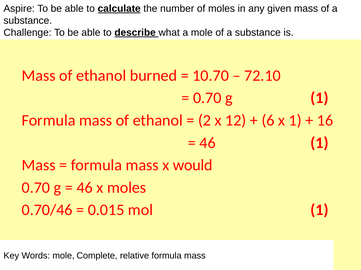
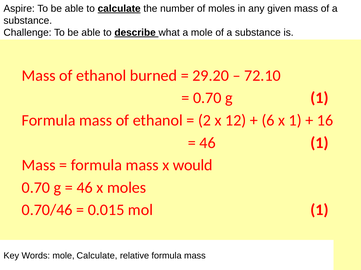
10.70: 10.70 -> 29.20 (211, 76)
mole Complete: Complete -> Calculate (97, 256)
